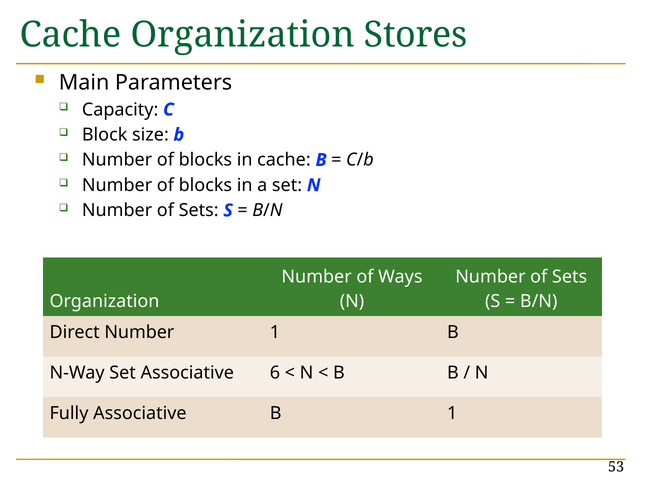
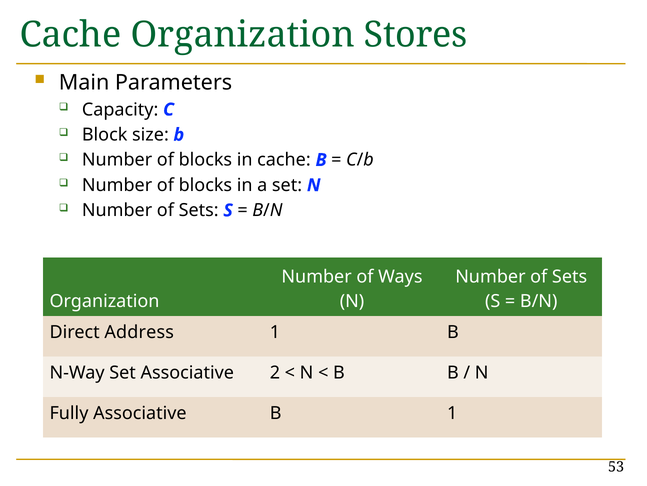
Direct Number: Number -> Address (139, 332)
6: 6 -> 2 (275, 372)
